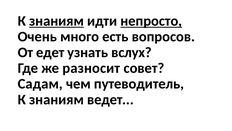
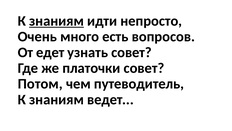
непросто underline: present -> none (151, 21)
узнать вслух: вслух -> совет (131, 52)
разносит: разносит -> платочки (91, 68)
Садам: Садам -> Потом (40, 84)
